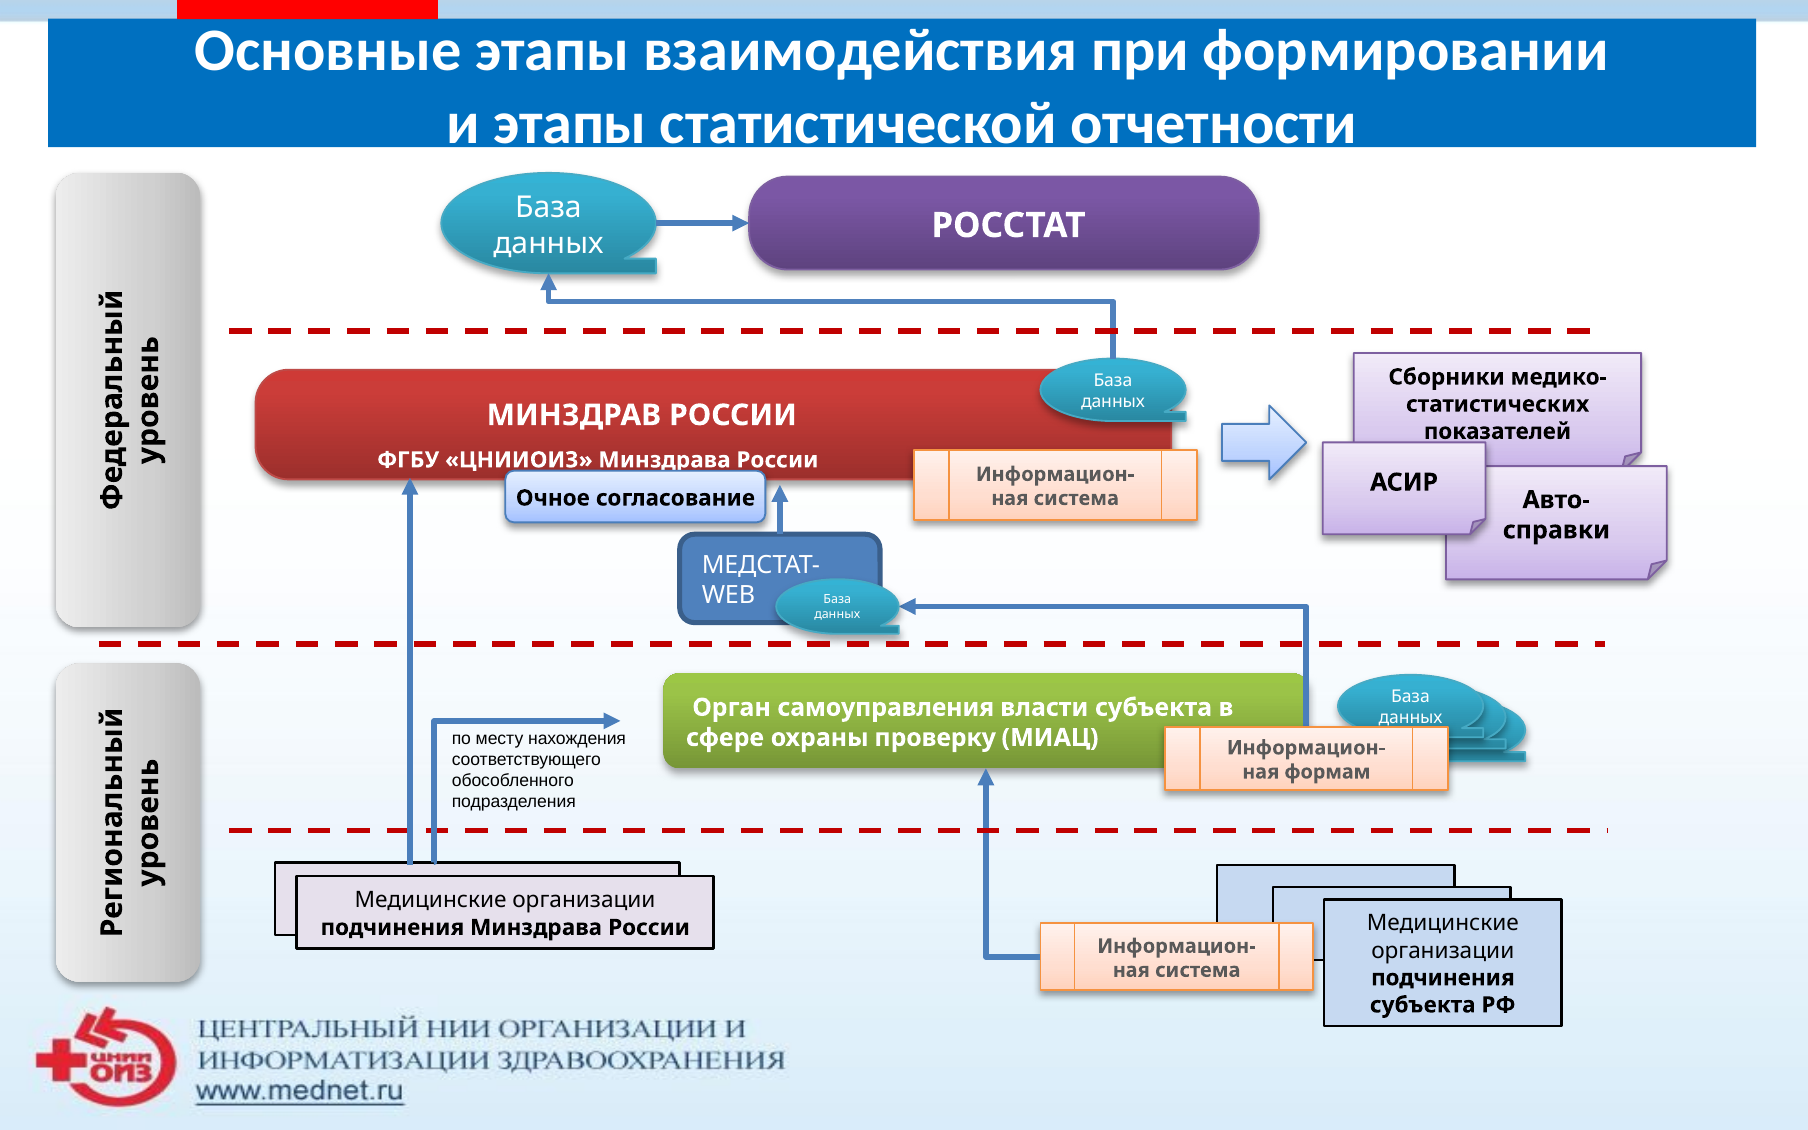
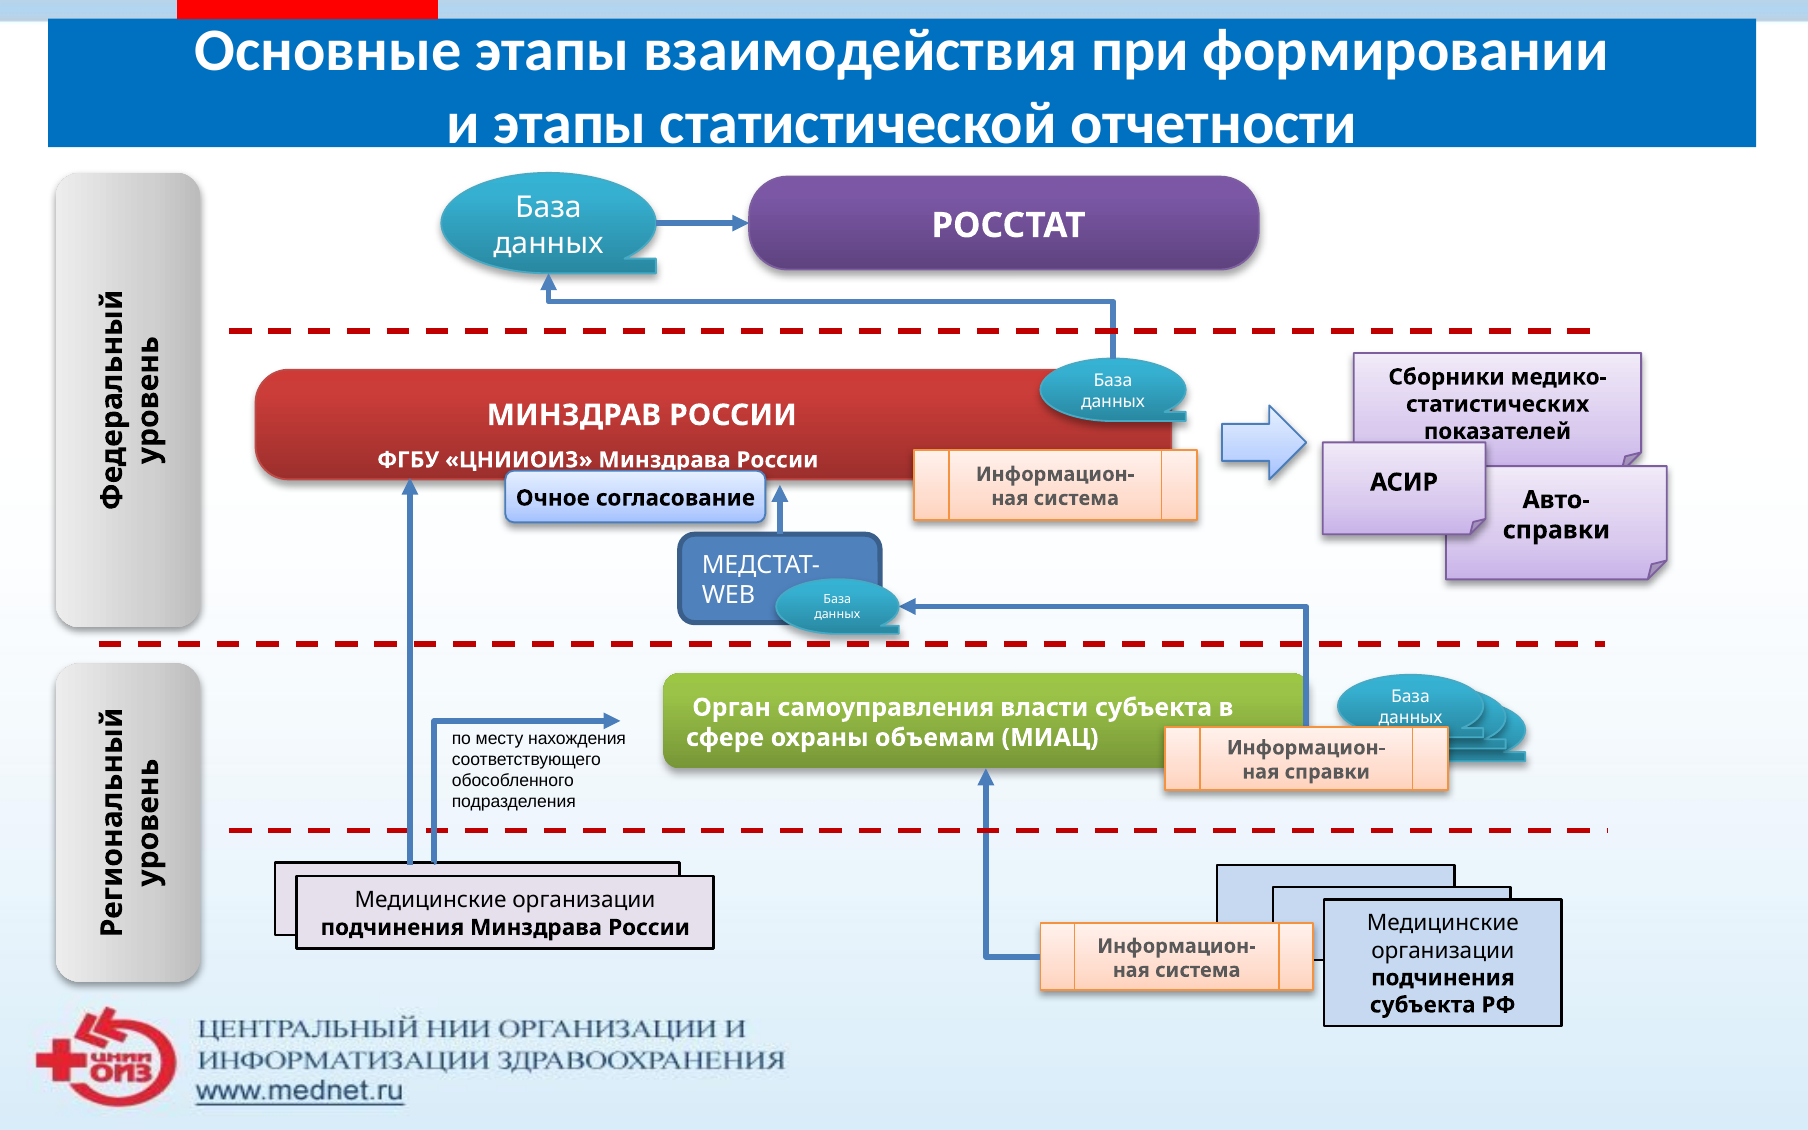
проверку: проверку -> объемам (935, 738)
формам: формам -> справки (1327, 772)
